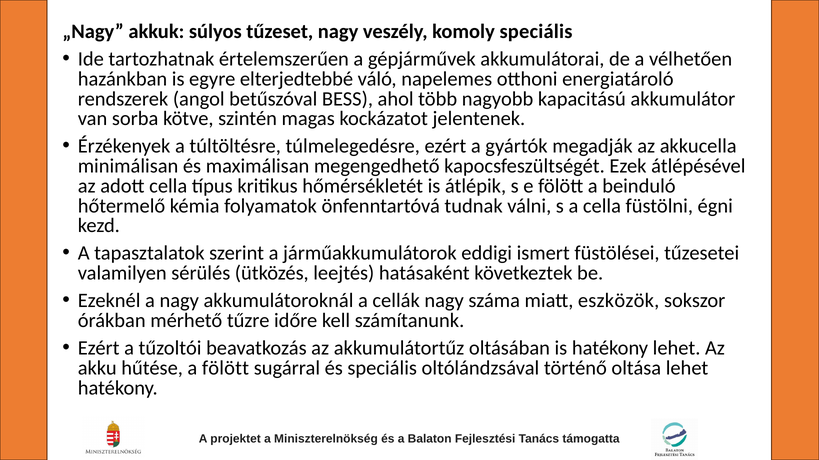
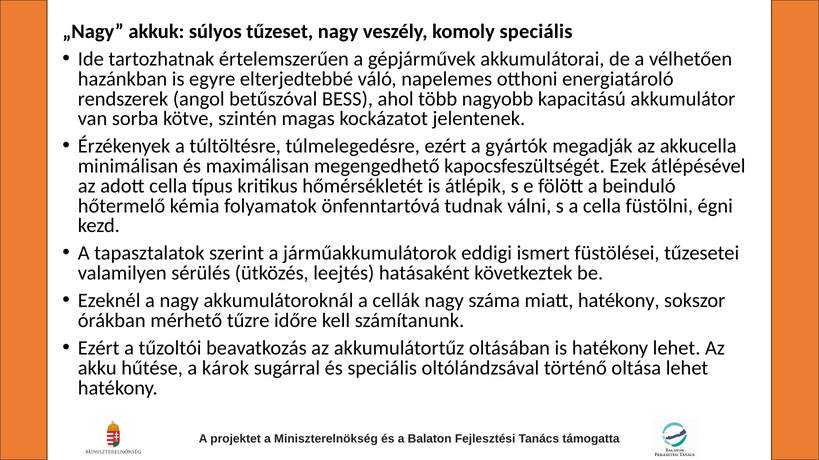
miatt eszközök: eszközök -> hatékony (619, 301)
a fölött: fölött -> károk (225, 368)
